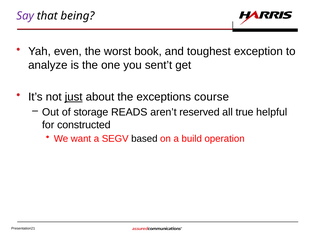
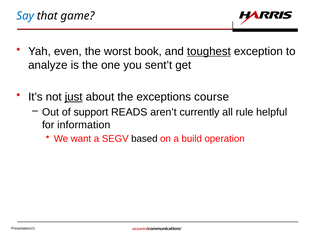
Say colour: purple -> blue (25, 16)
being: being -> game (78, 16)
toughest underline: none -> present (209, 51)
storage: storage -> support (91, 112)
reserved: reserved -> currently (199, 112)
true: true -> rule (244, 112)
constructed: constructed -> information (84, 125)
